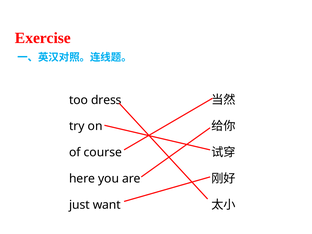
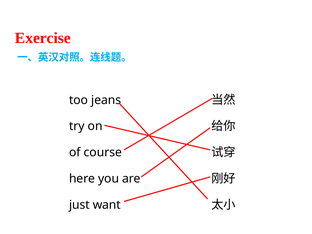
dress: dress -> jeans (106, 100)
